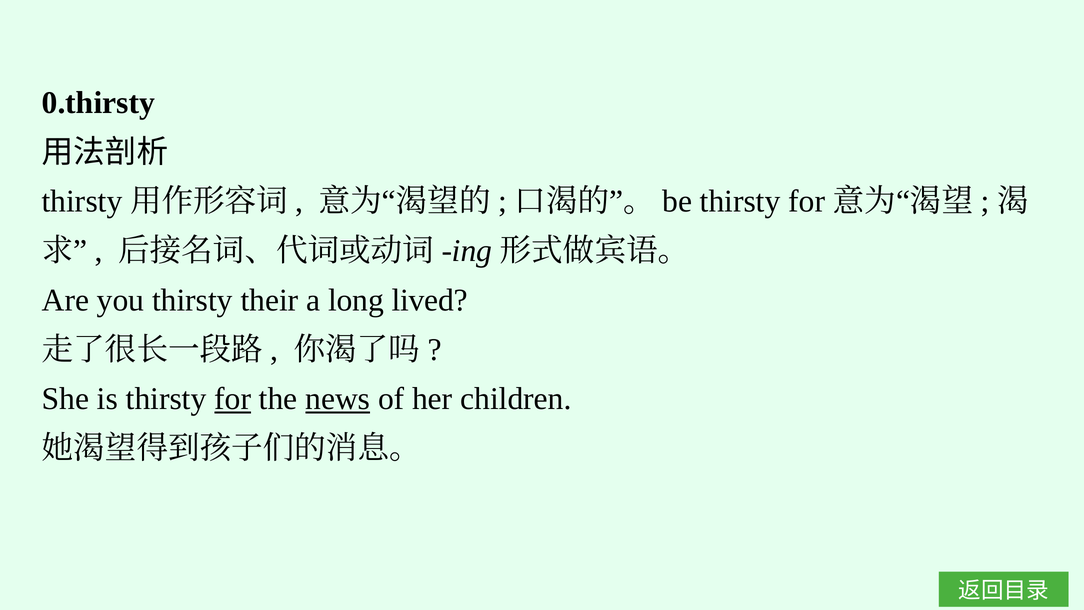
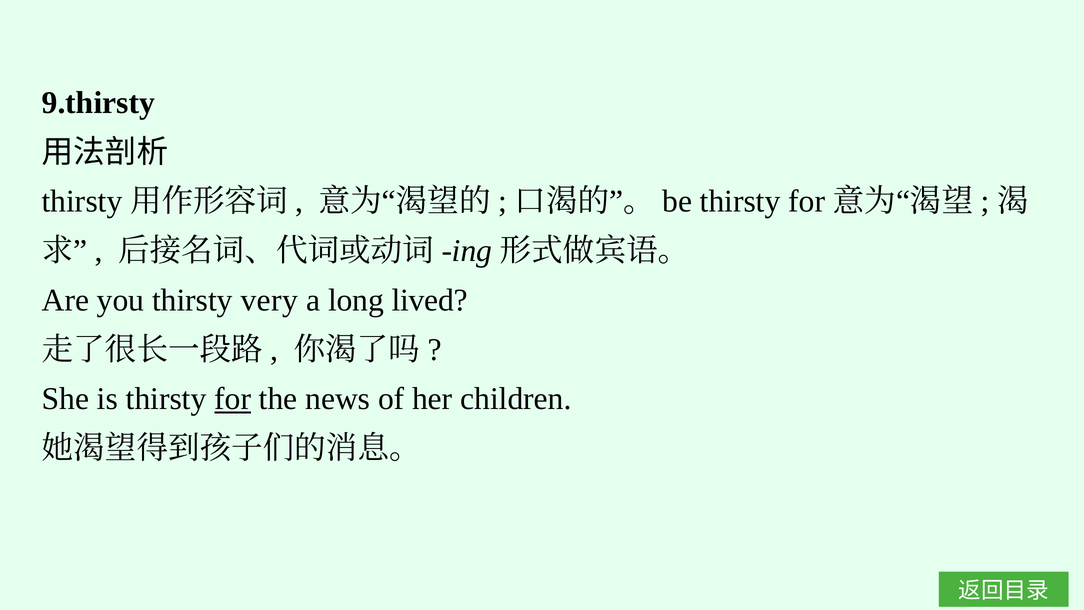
0.thirsty: 0.thirsty -> 9.thirsty (98, 103)
their: their -> very (269, 300)
news underline: present -> none (338, 399)
